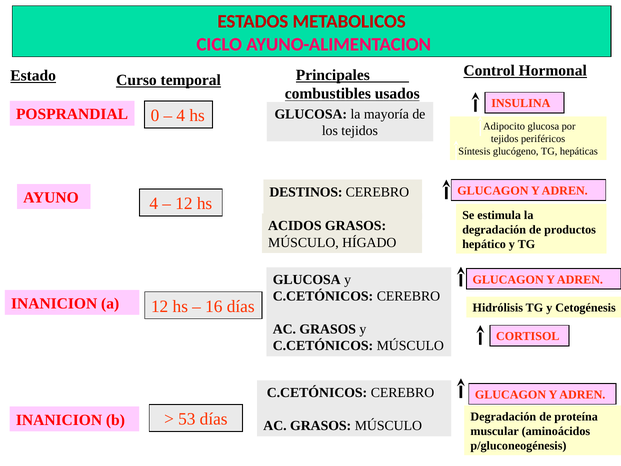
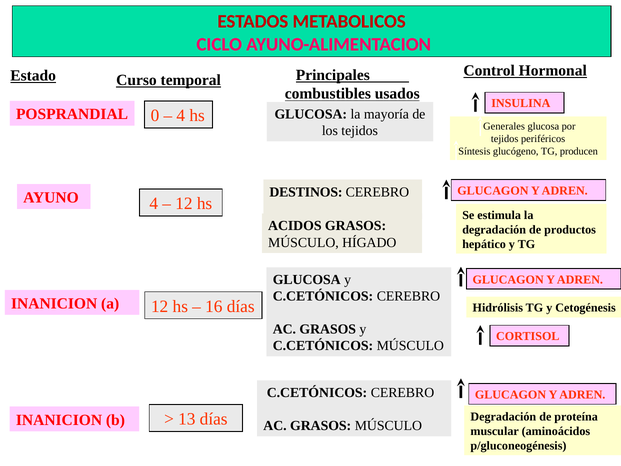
Adipocito: Adipocito -> Generales (504, 126)
hepáticas: hepáticas -> producen (579, 151)
53: 53 -> 13 (187, 419)
